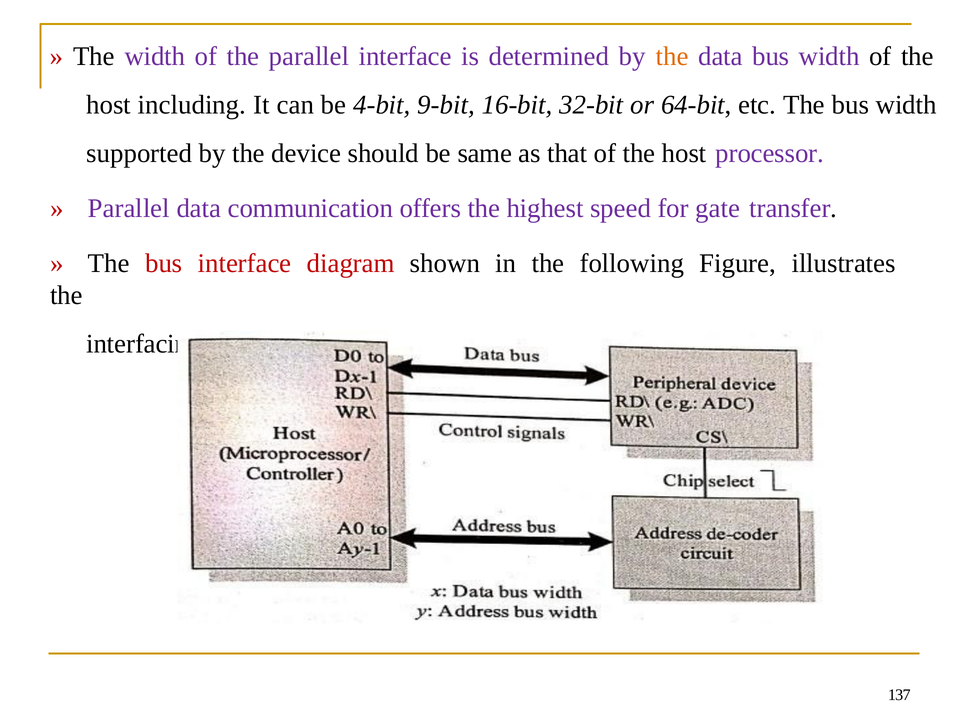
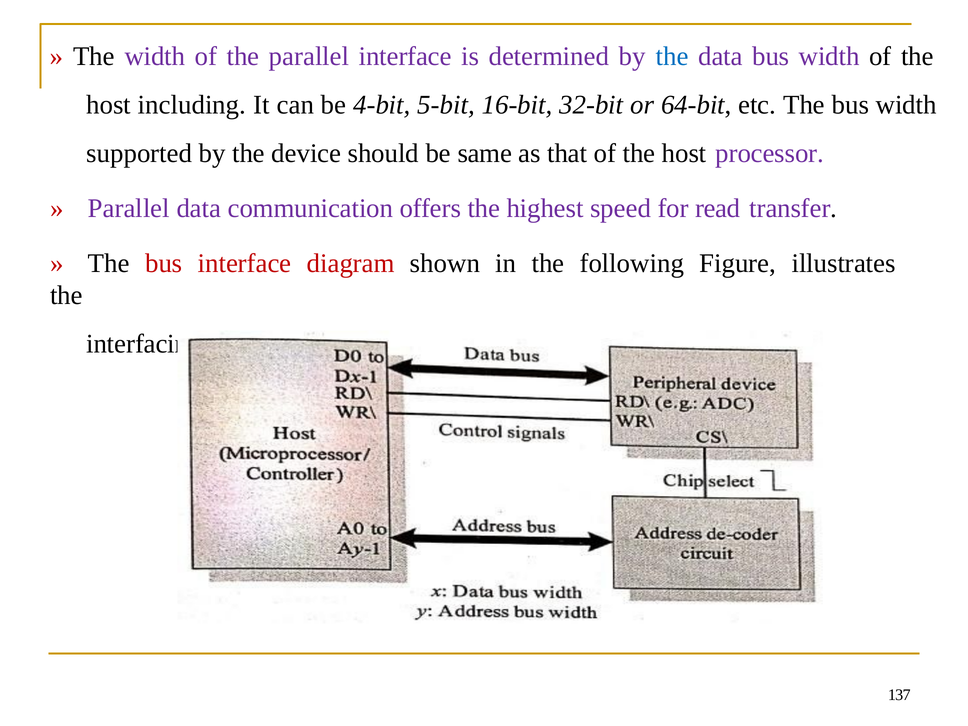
the colour: orange -> blue (672, 57)
9-bit: 9-bit -> 5-bit (446, 105)
gate: gate -> read (718, 208)
